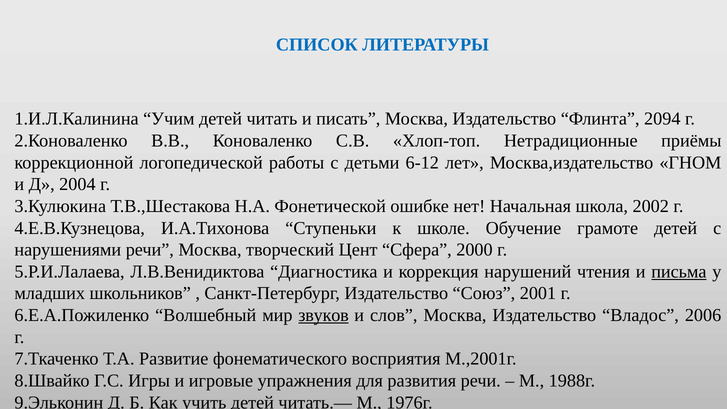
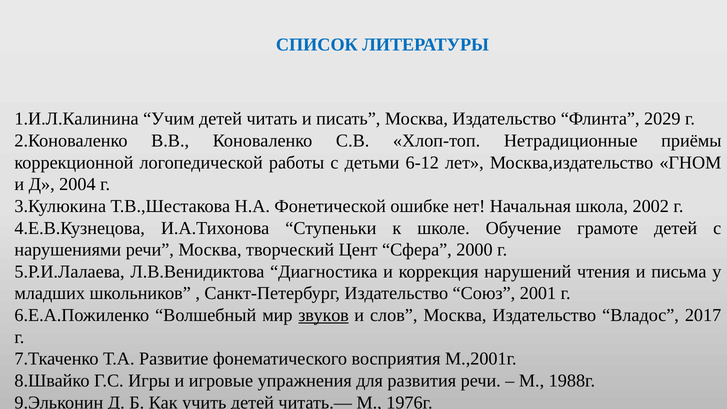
2094: 2094 -> 2029 (662, 119)
письма underline: present -> none (679, 272)
2006: 2006 -> 2017 (703, 315)
